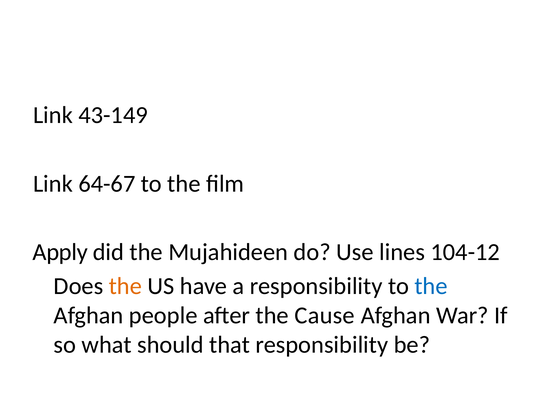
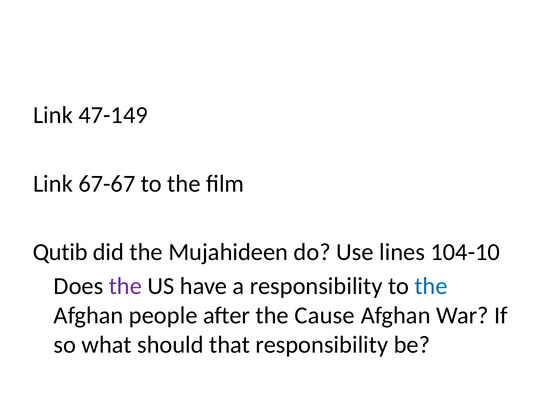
43-149: 43-149 -> 47-149 (113, 115)
64-67: 64-67 -> 67-67 (107, 184)
Apply: Apply -> Qutib (60, 252)
104-12: 104-12 -> 104-10 (465, 252)
the colour: orange -> purple (125, 287)
